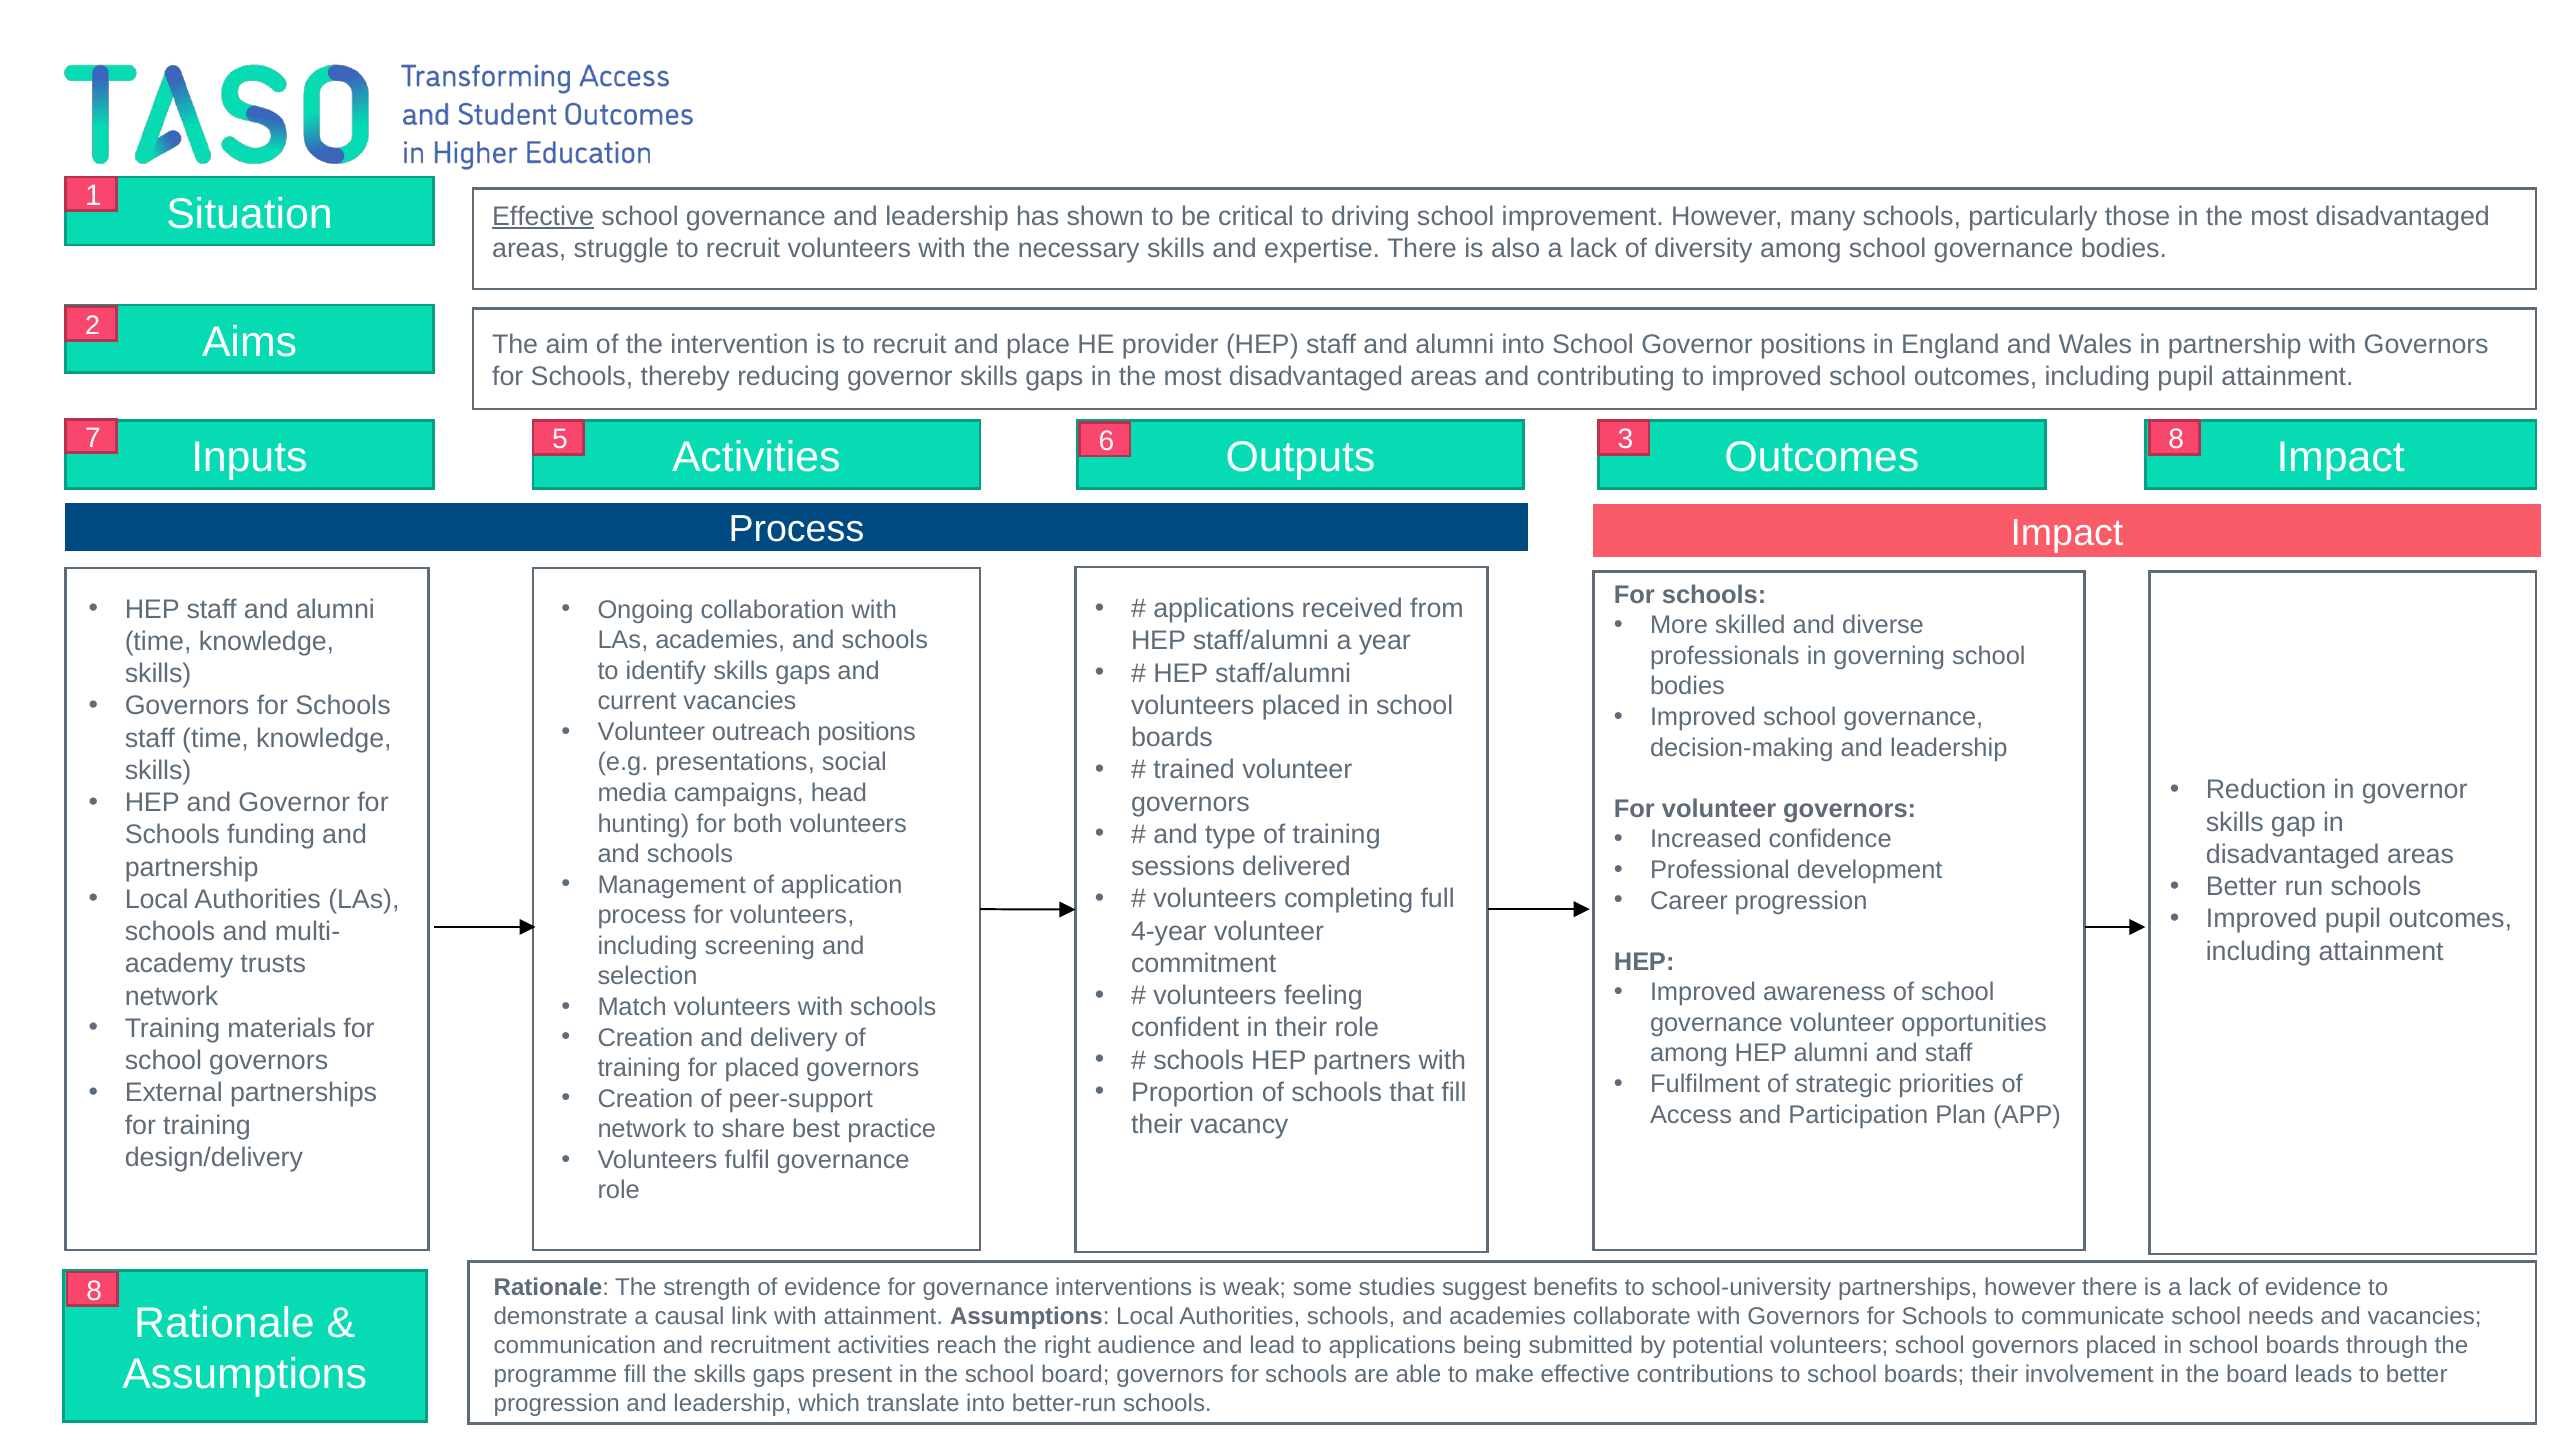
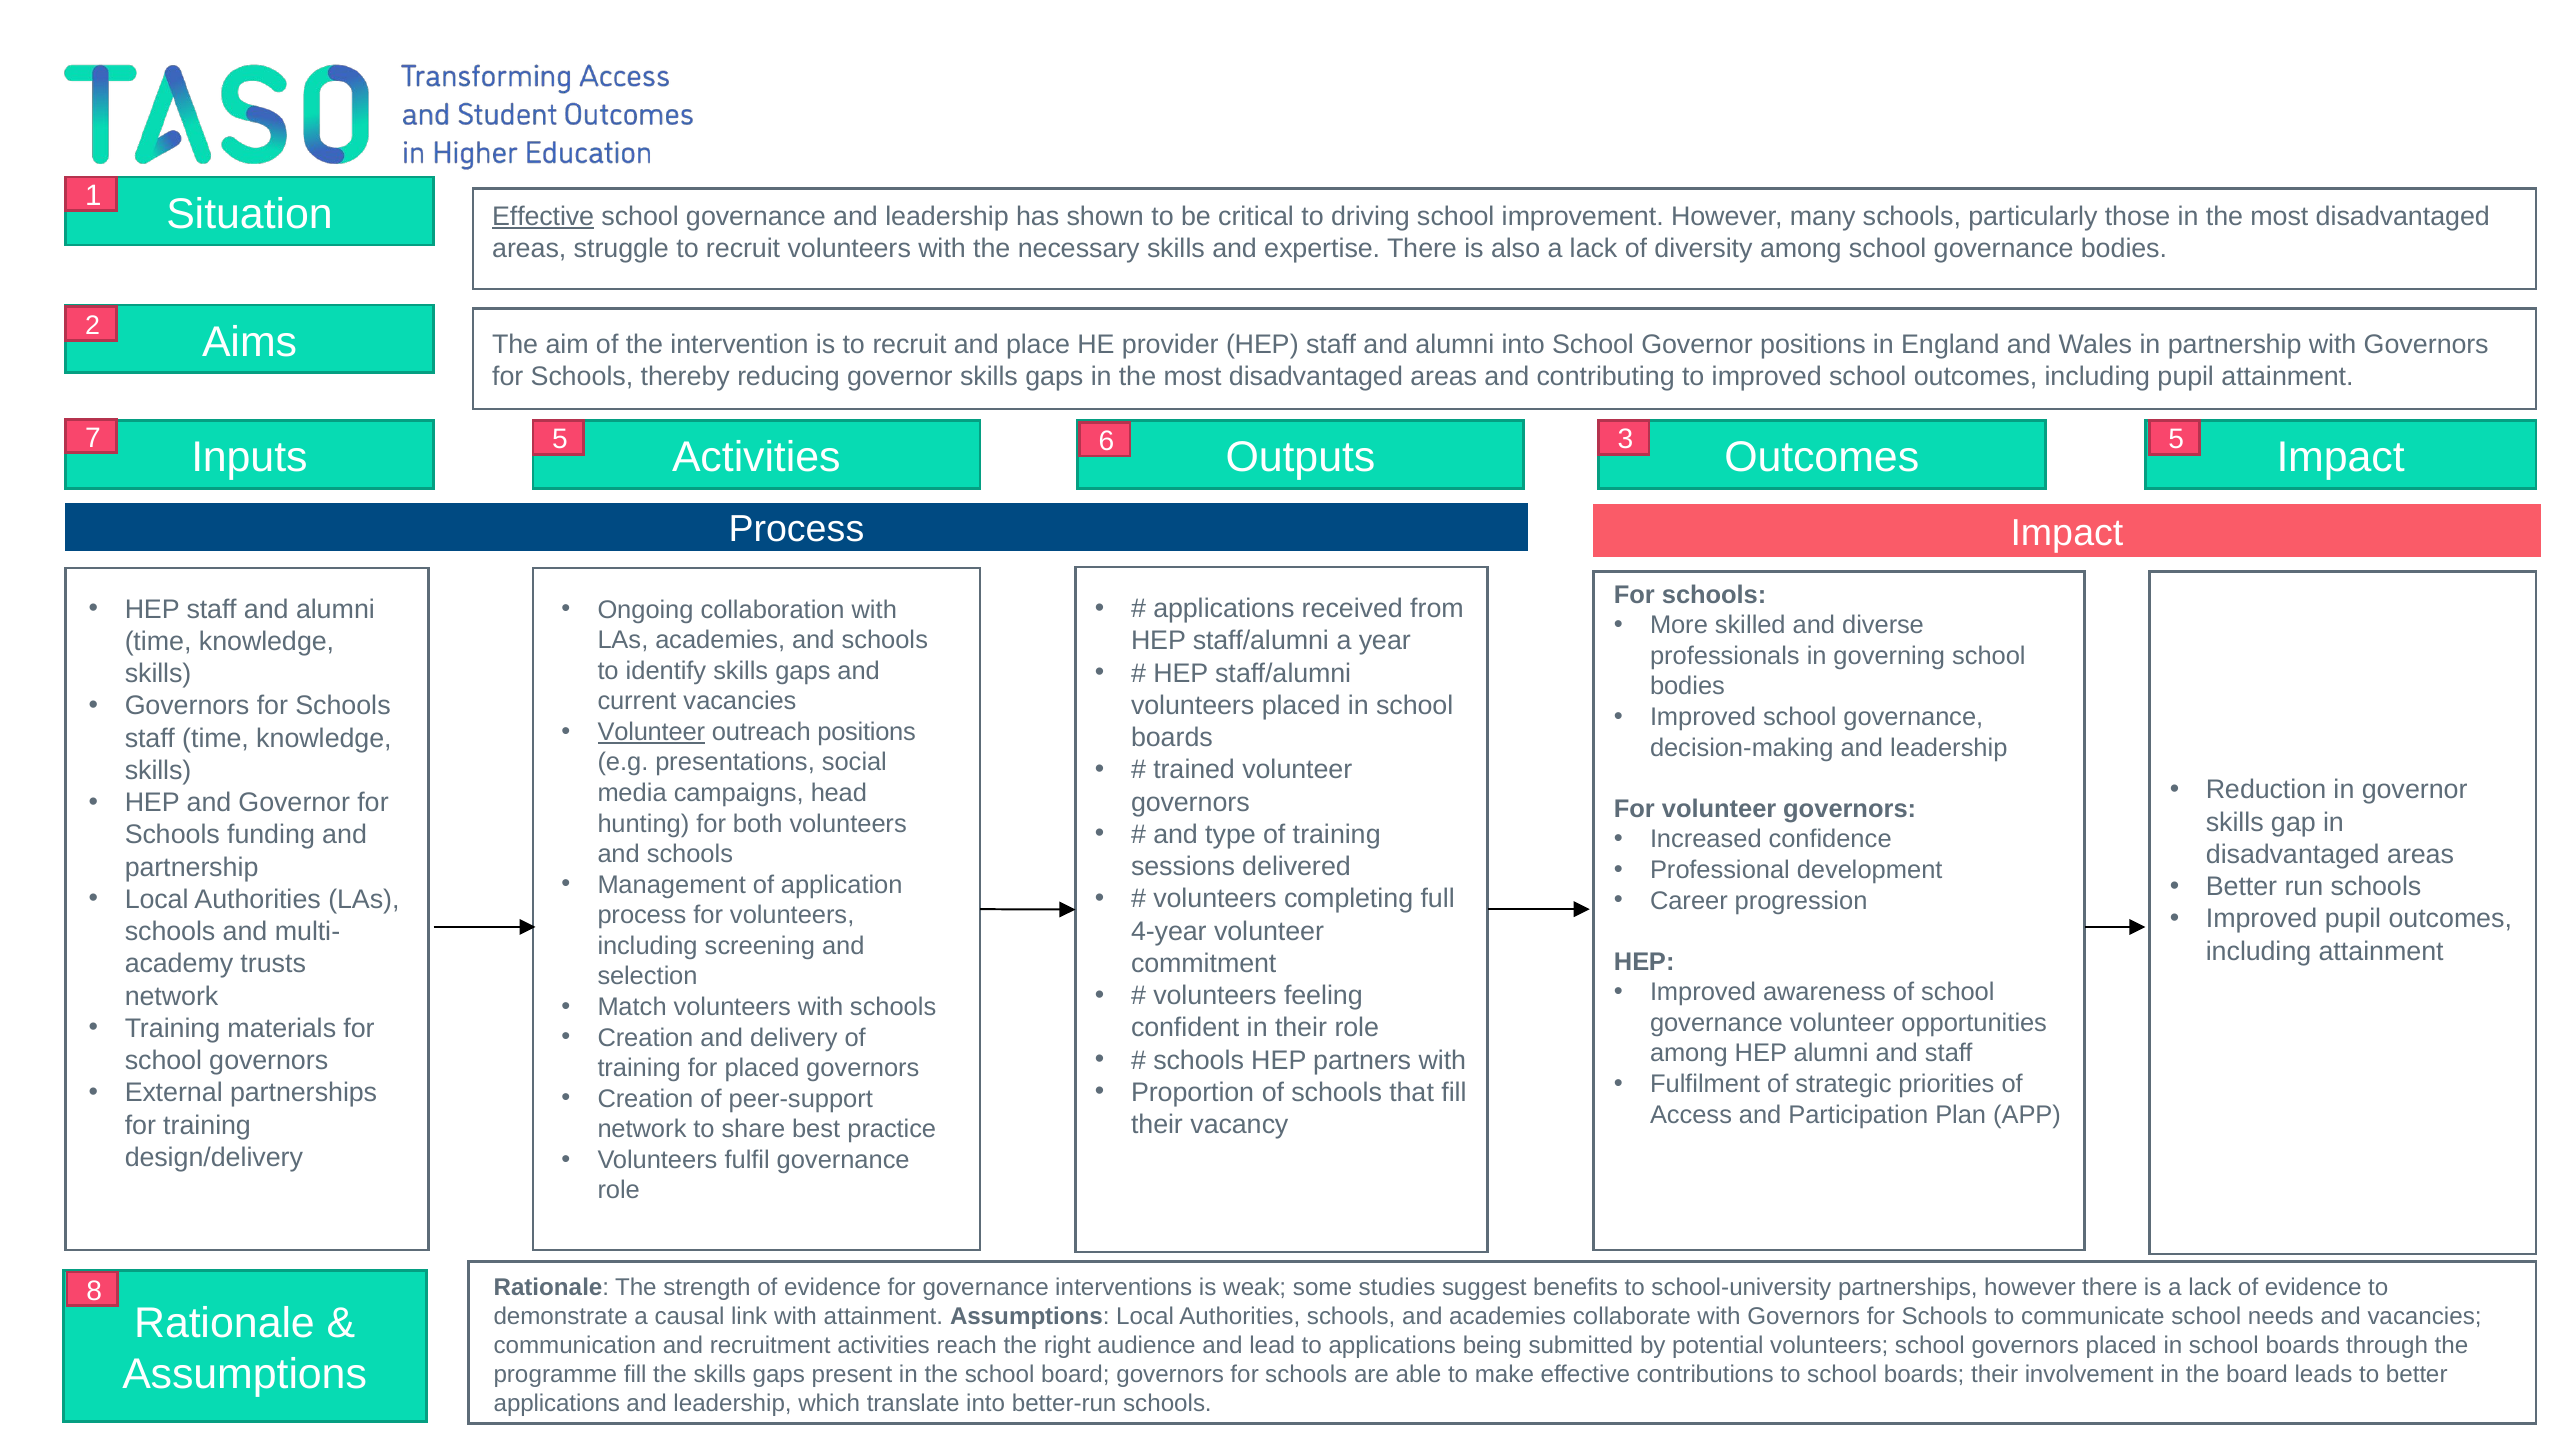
3 8: 8 -> 5 (2176, 439)
Volunteer underline: none -> present (651, 732)
progression: progression -> applications (557, 1404)
